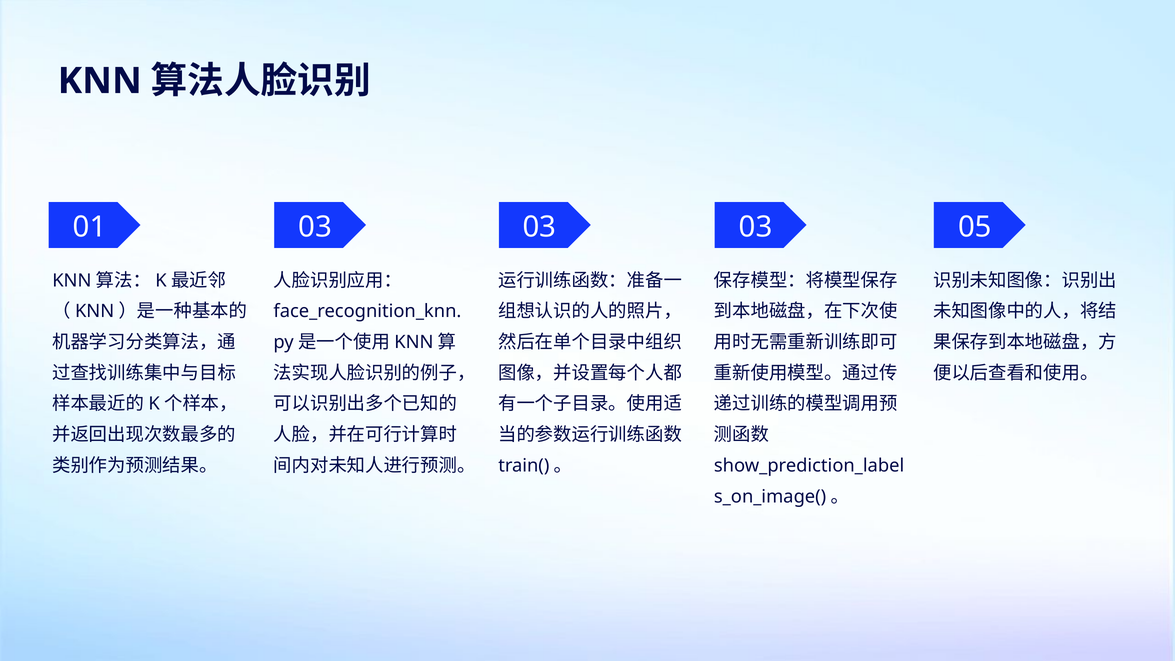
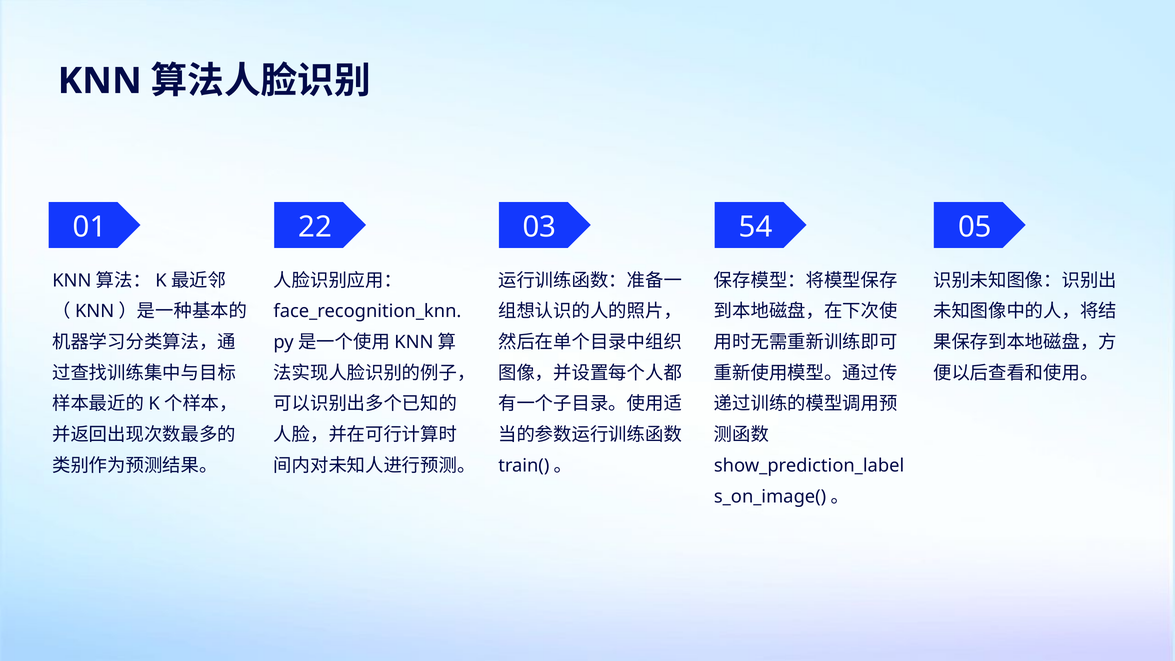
01 03: 03 -> 22 (315, 227)
03: 03 -> 54 (756, 227)
